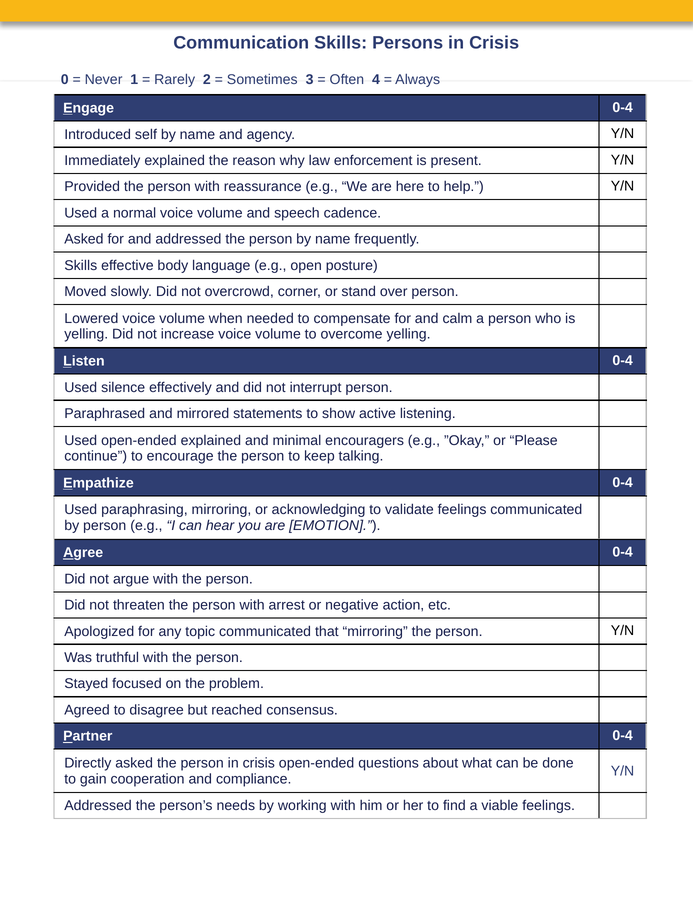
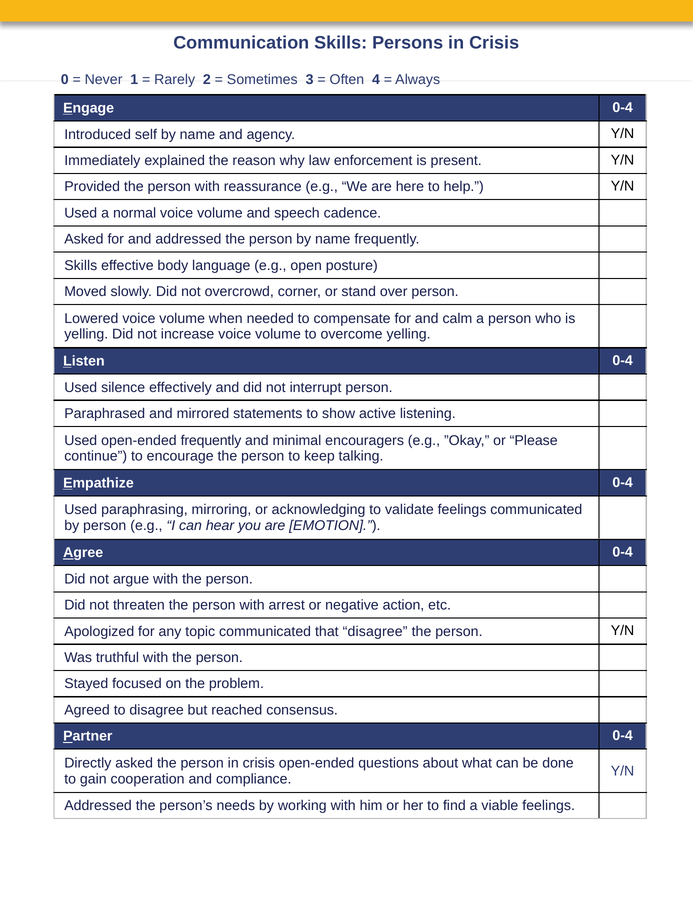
open-ended explained: explained -> frequently (211, 440)
that mirroring: mirroring -> disagree (375, 631)
